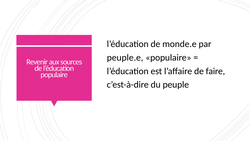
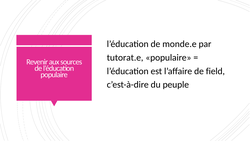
peuple.e: peuple.e -> tutorat.e (125, 57)
faire: faire -> field (215, 71)
